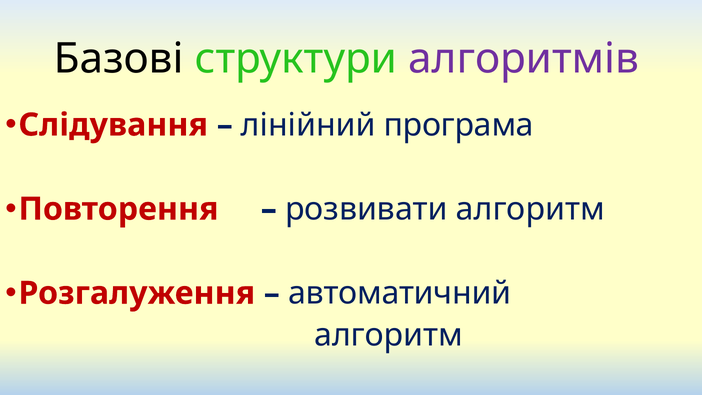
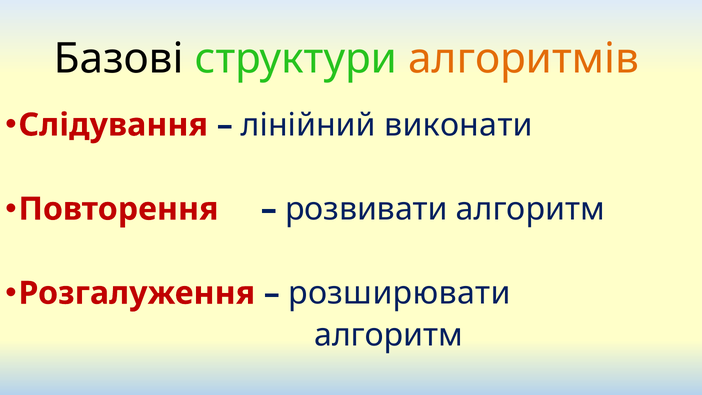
алгоритмів colour: purple -> orange (524, 59)
програма: програма -> виконати (458, 125)
автоматичний: автоматичний -> розширювати (399, 293)
